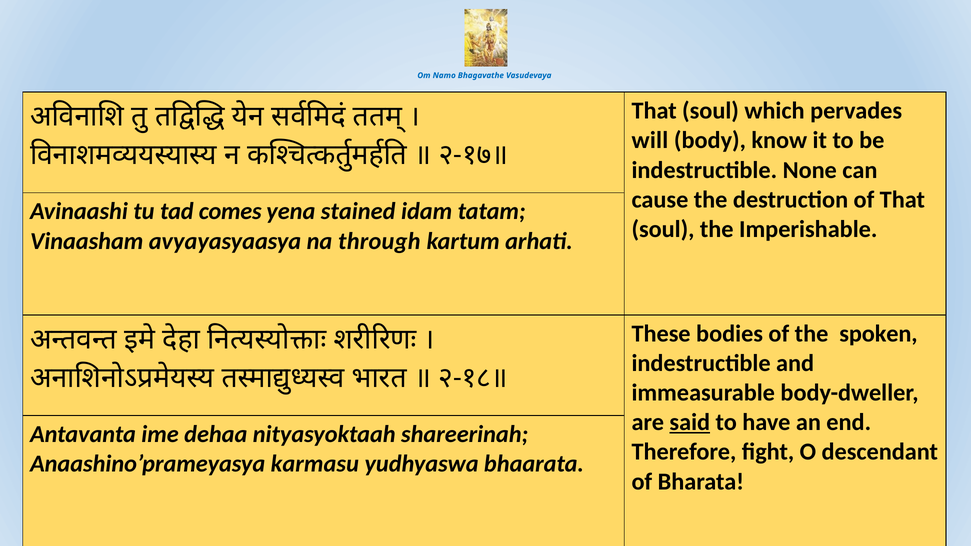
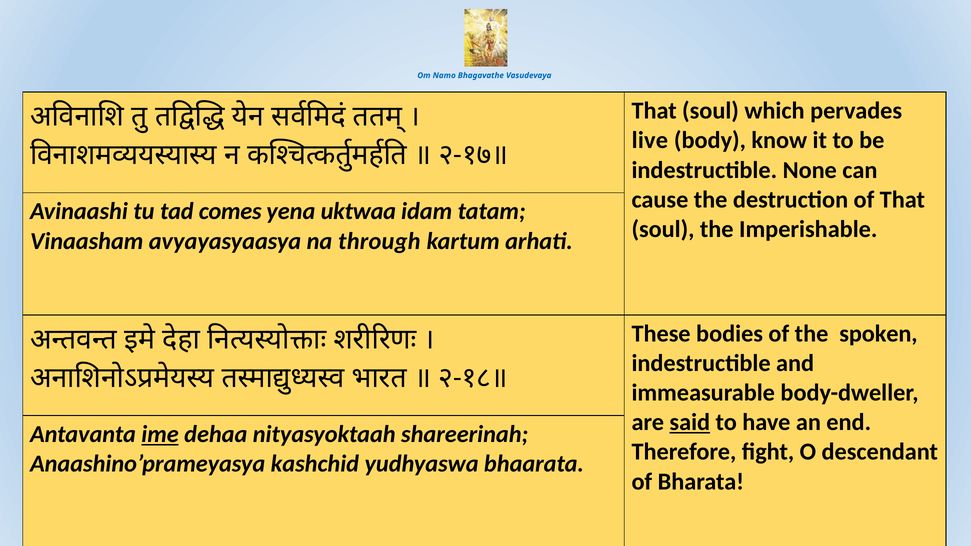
will: will -> live (650, 140)
stained: stained -> uktwaa (358, 211)
ime underline: none -> present (160, 434)
karmasu: karmasu -> kashchid (315, 464)
